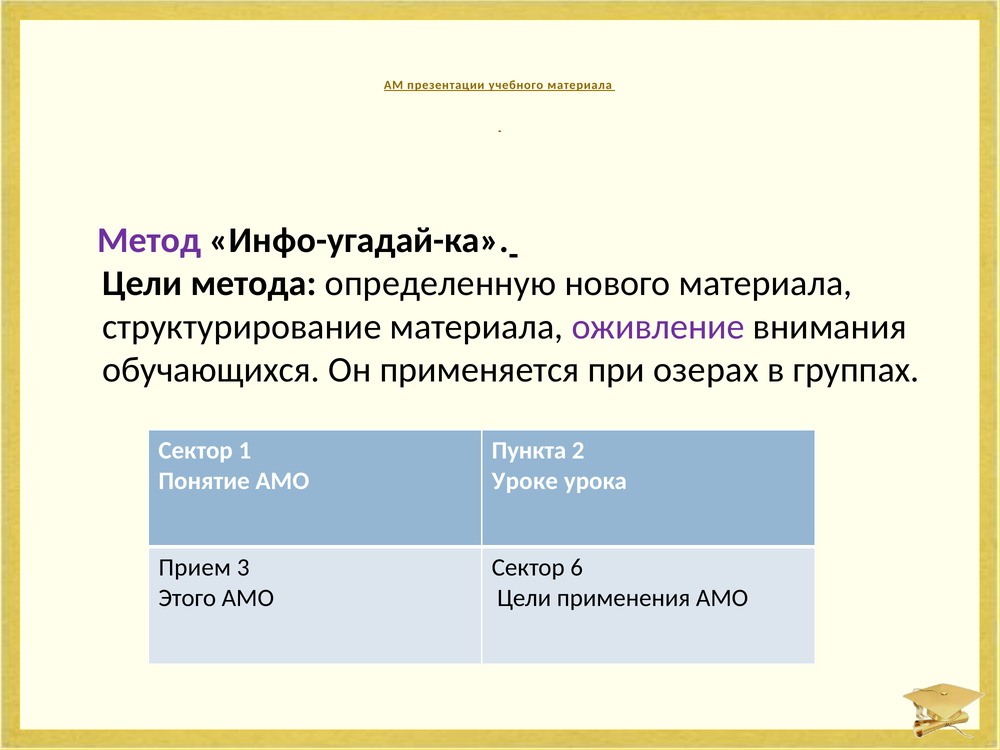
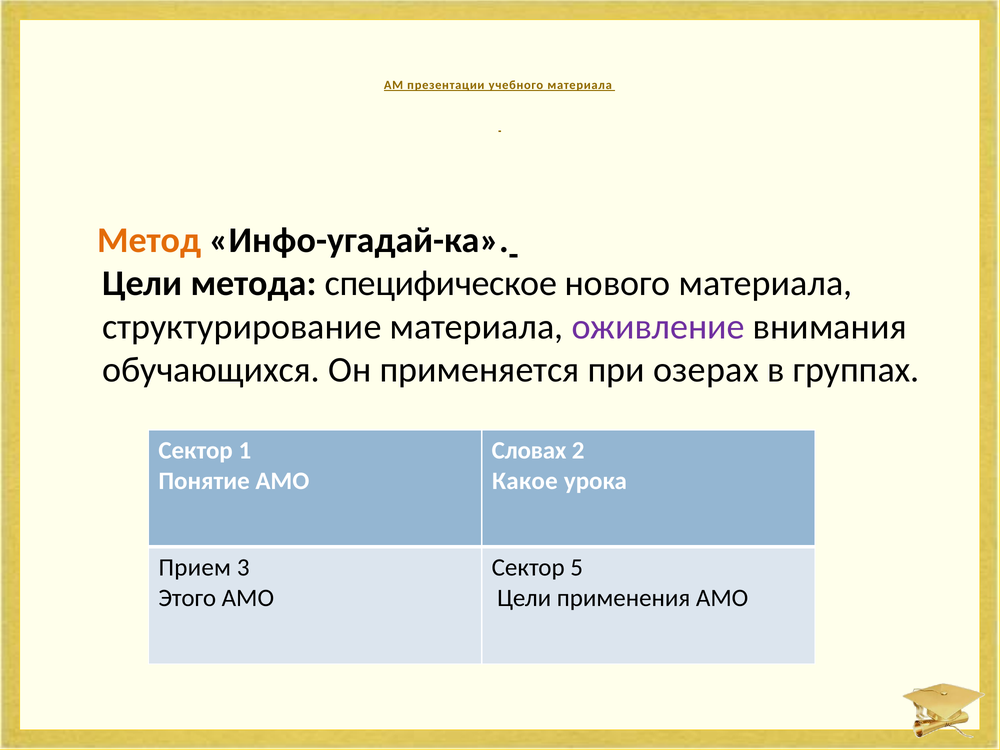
Метод colour: purple -> orange (149, 240)
определенную: определенную -> специфическое (441, 283)
Пункта: Пункта -> Словах (529, 450)
Уроке: Уроке -> Какое (525, 481)
6: 6 -> 5 (577, 567)
